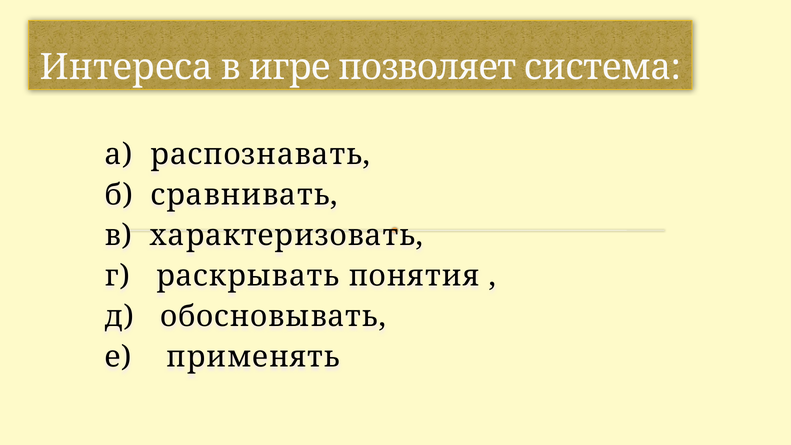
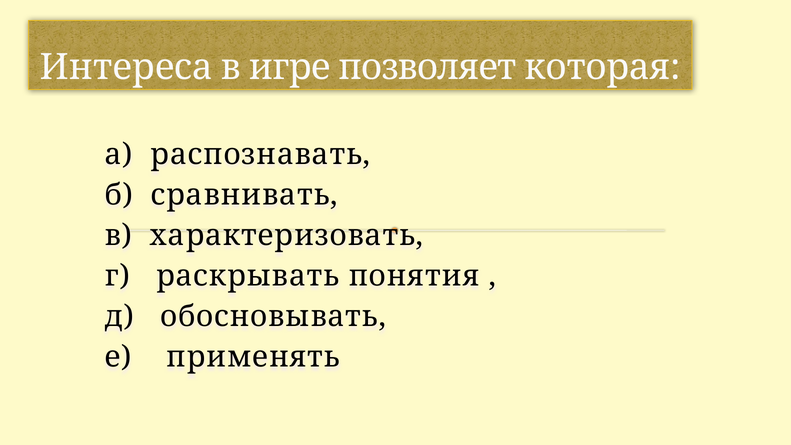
система: система -> которая (603, 67)
